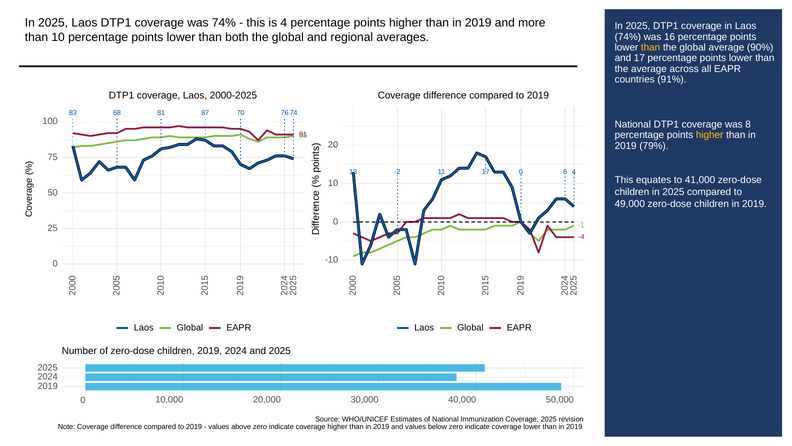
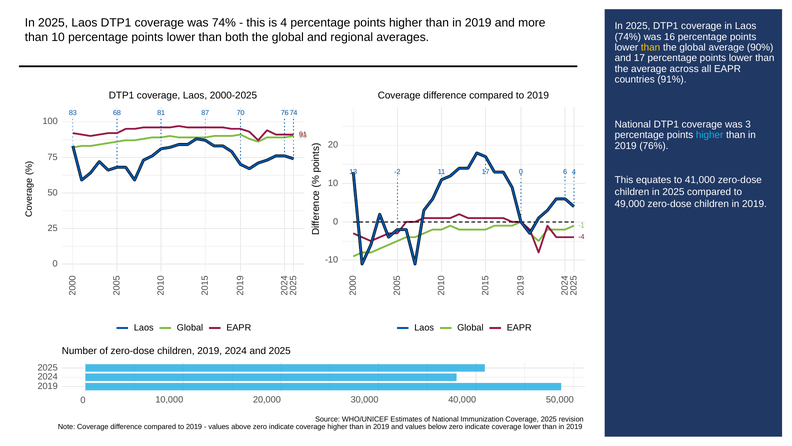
8: 8 -> 3 (748, 124)
higher colour: yellow -> light blue (710, 135)
79%: 79% -> 76% (654, 146)
